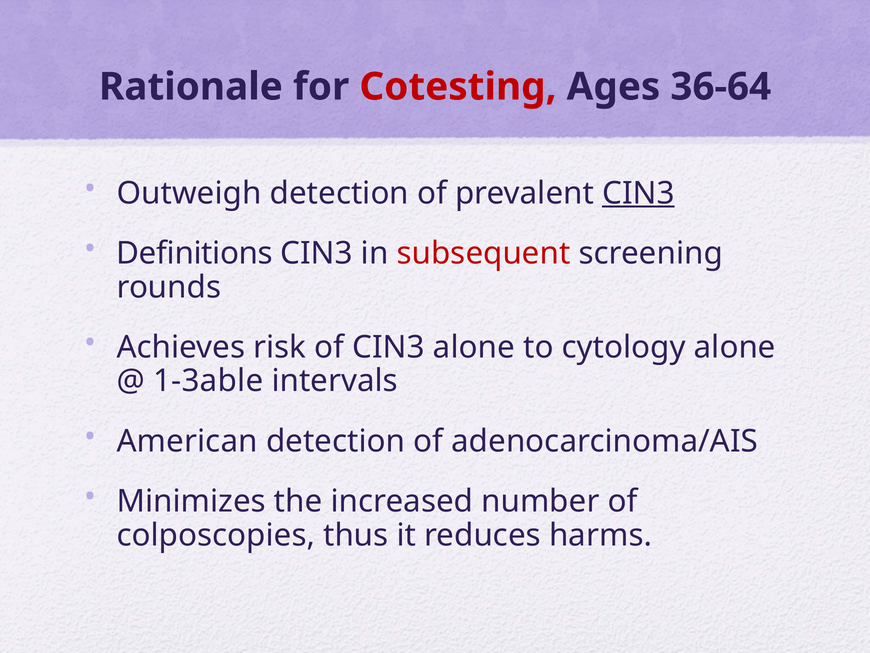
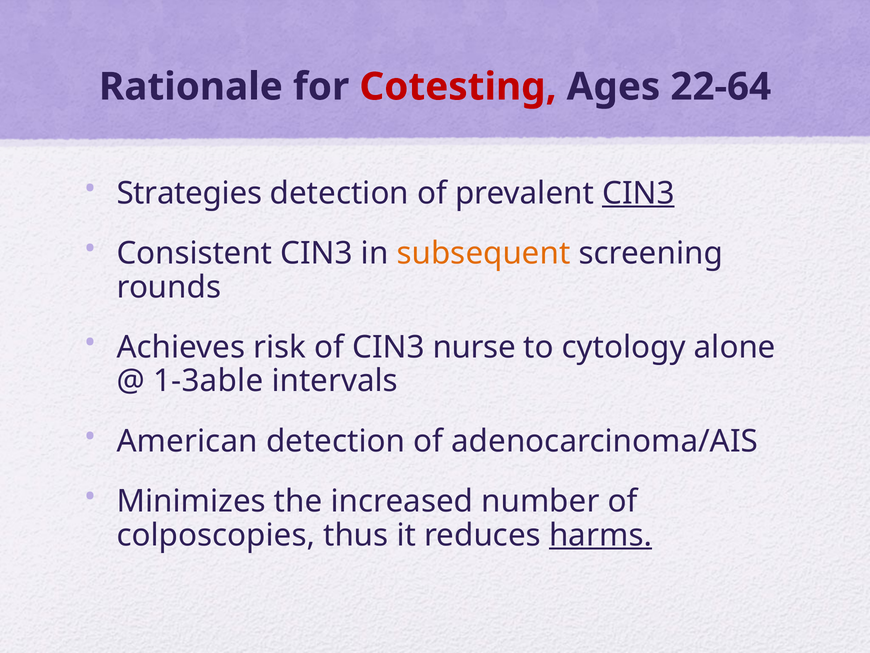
36-64: 36-64 -> 22-64 (721, 87)
Outweigh: Outweigh -> Strategies (189, 193)
Definitions: Definitions -> Consistent (195, 253)
subsequent colour: red -> orange (484, 253)
CIN3 alone: alone -> nurse (474, 347)
harms underline: none -> present (601, 535)
